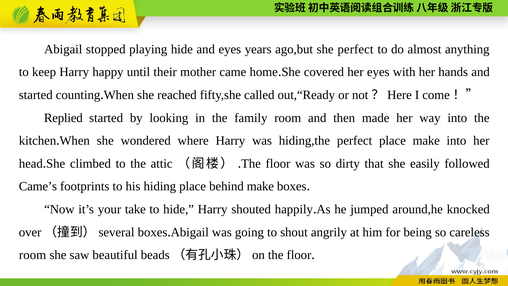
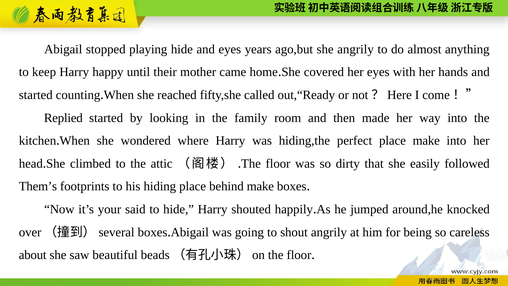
she perfect: perfect -> angrily (356, 49)
Came’s: Came’s -> Them’s (38, 186)
take: take -> said (135, 209)
room: room -> about (33, 255)
